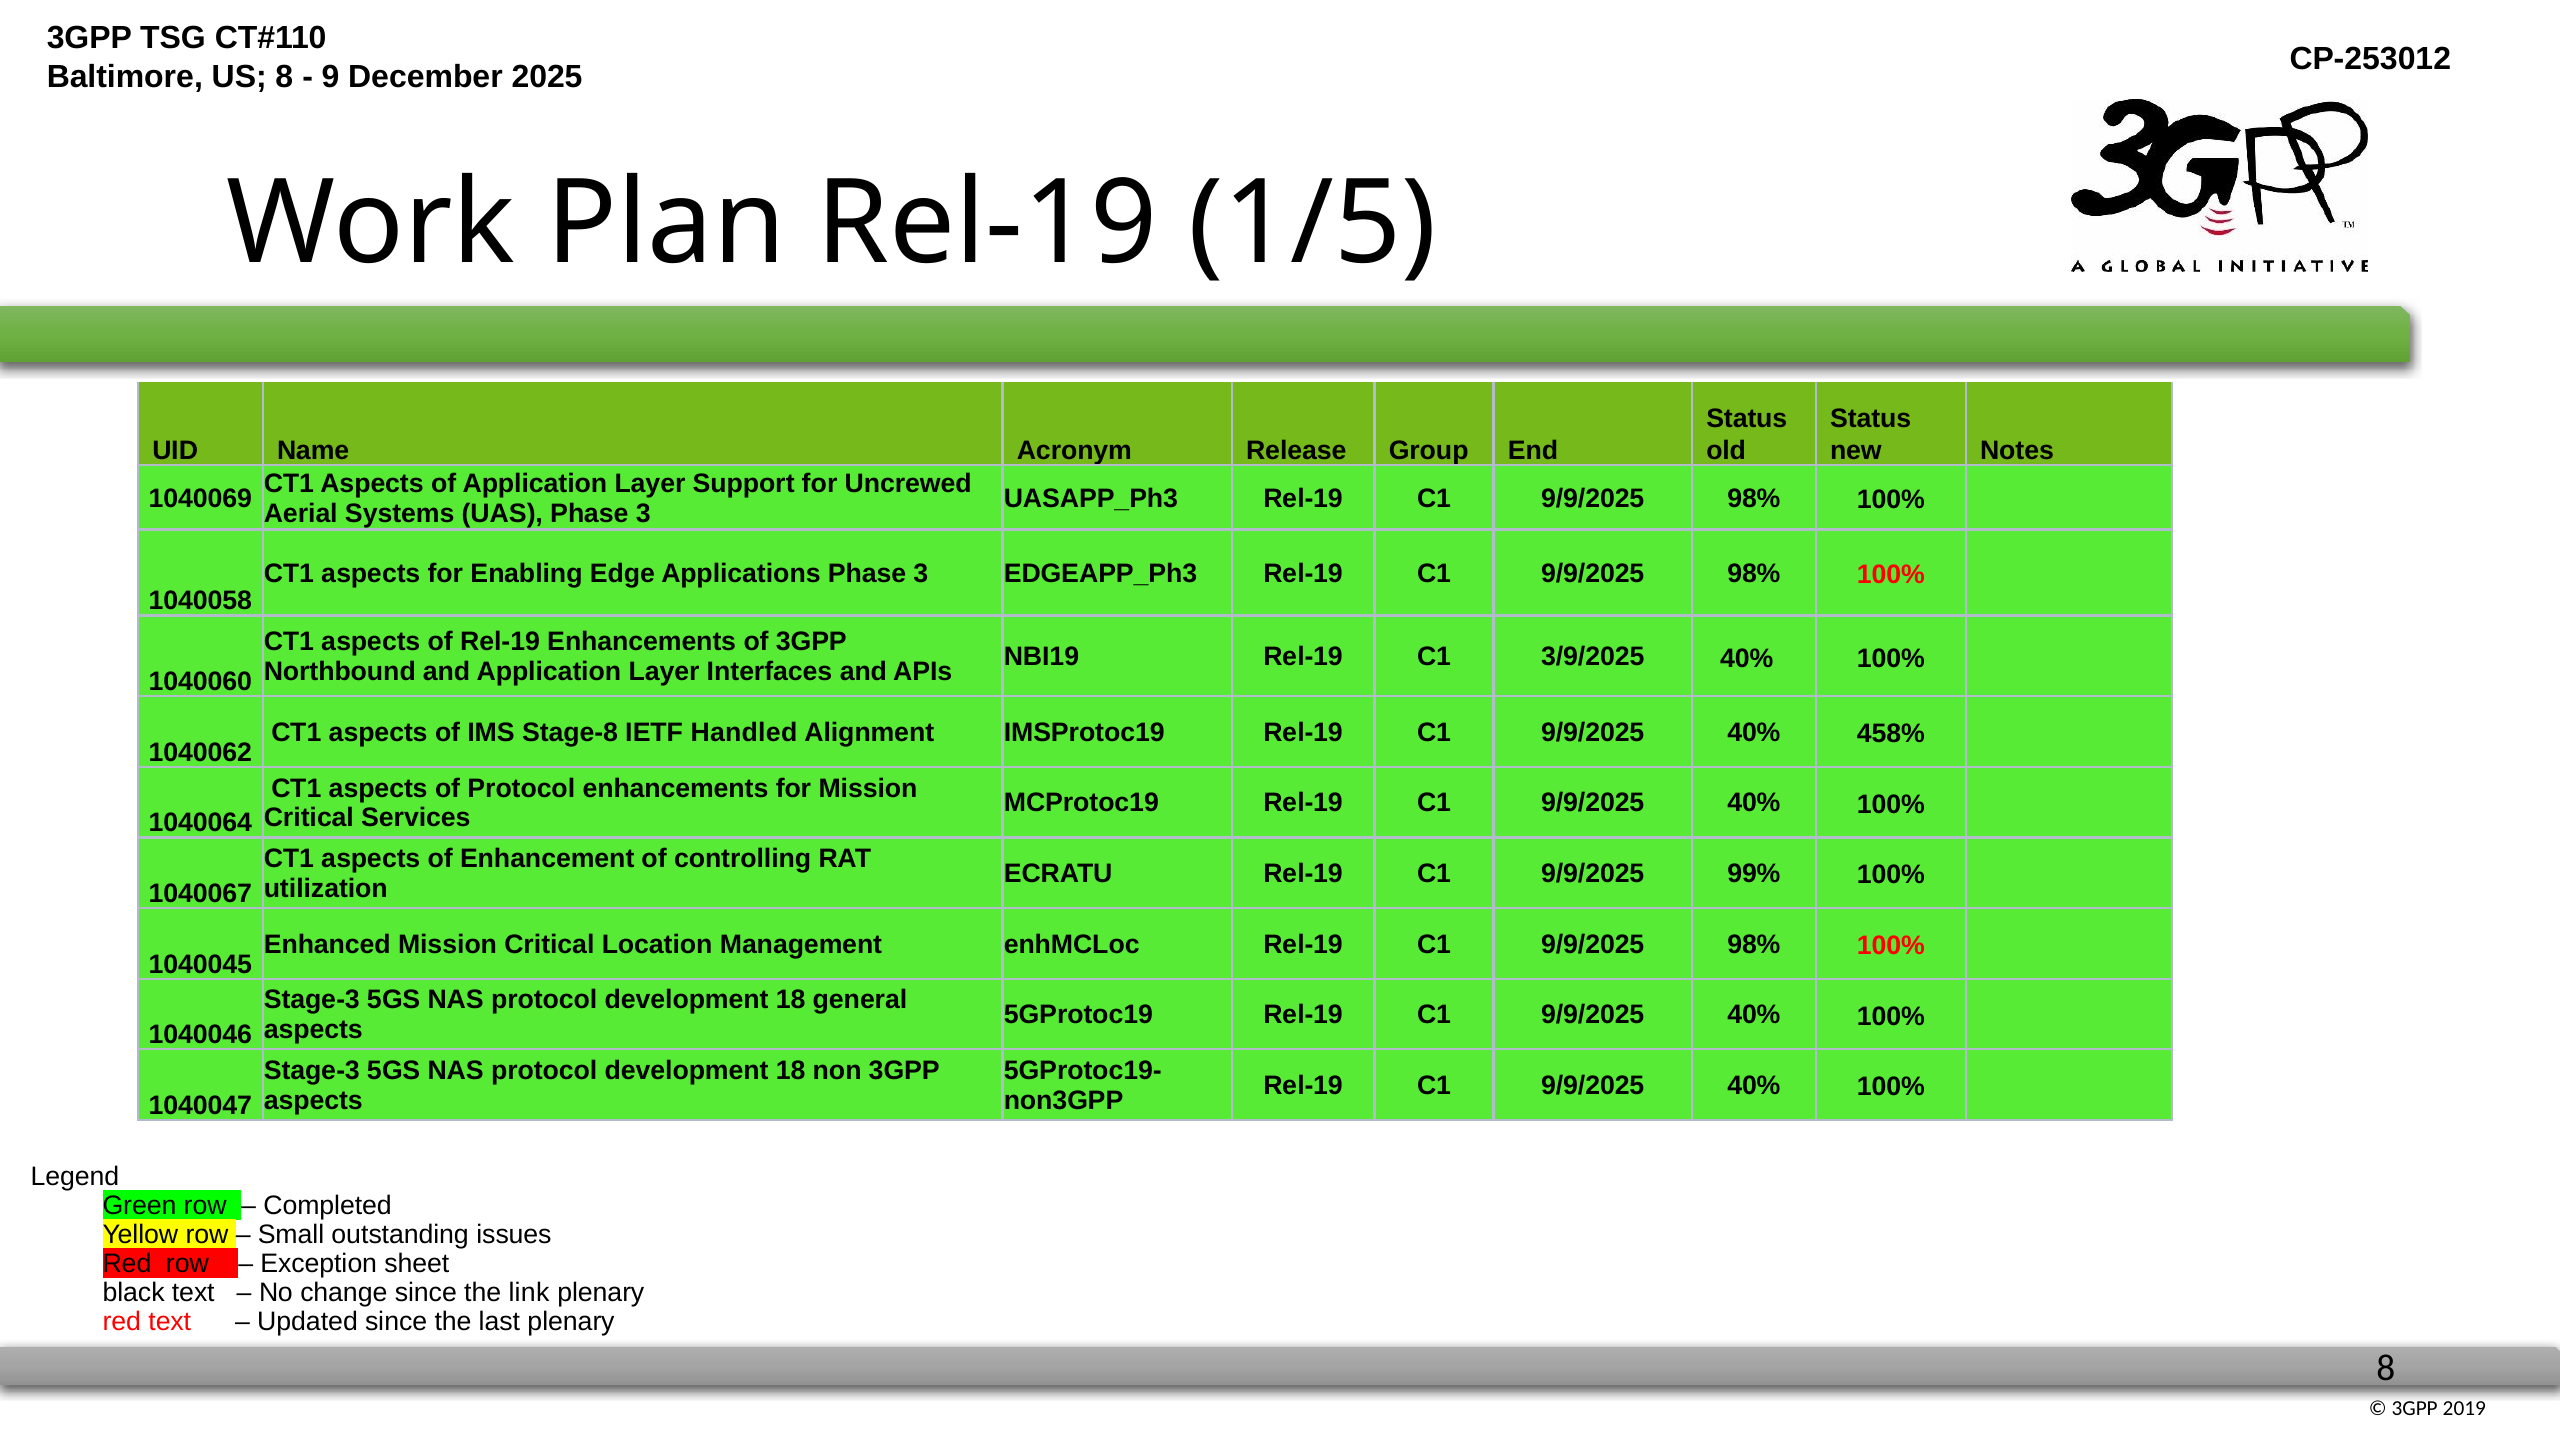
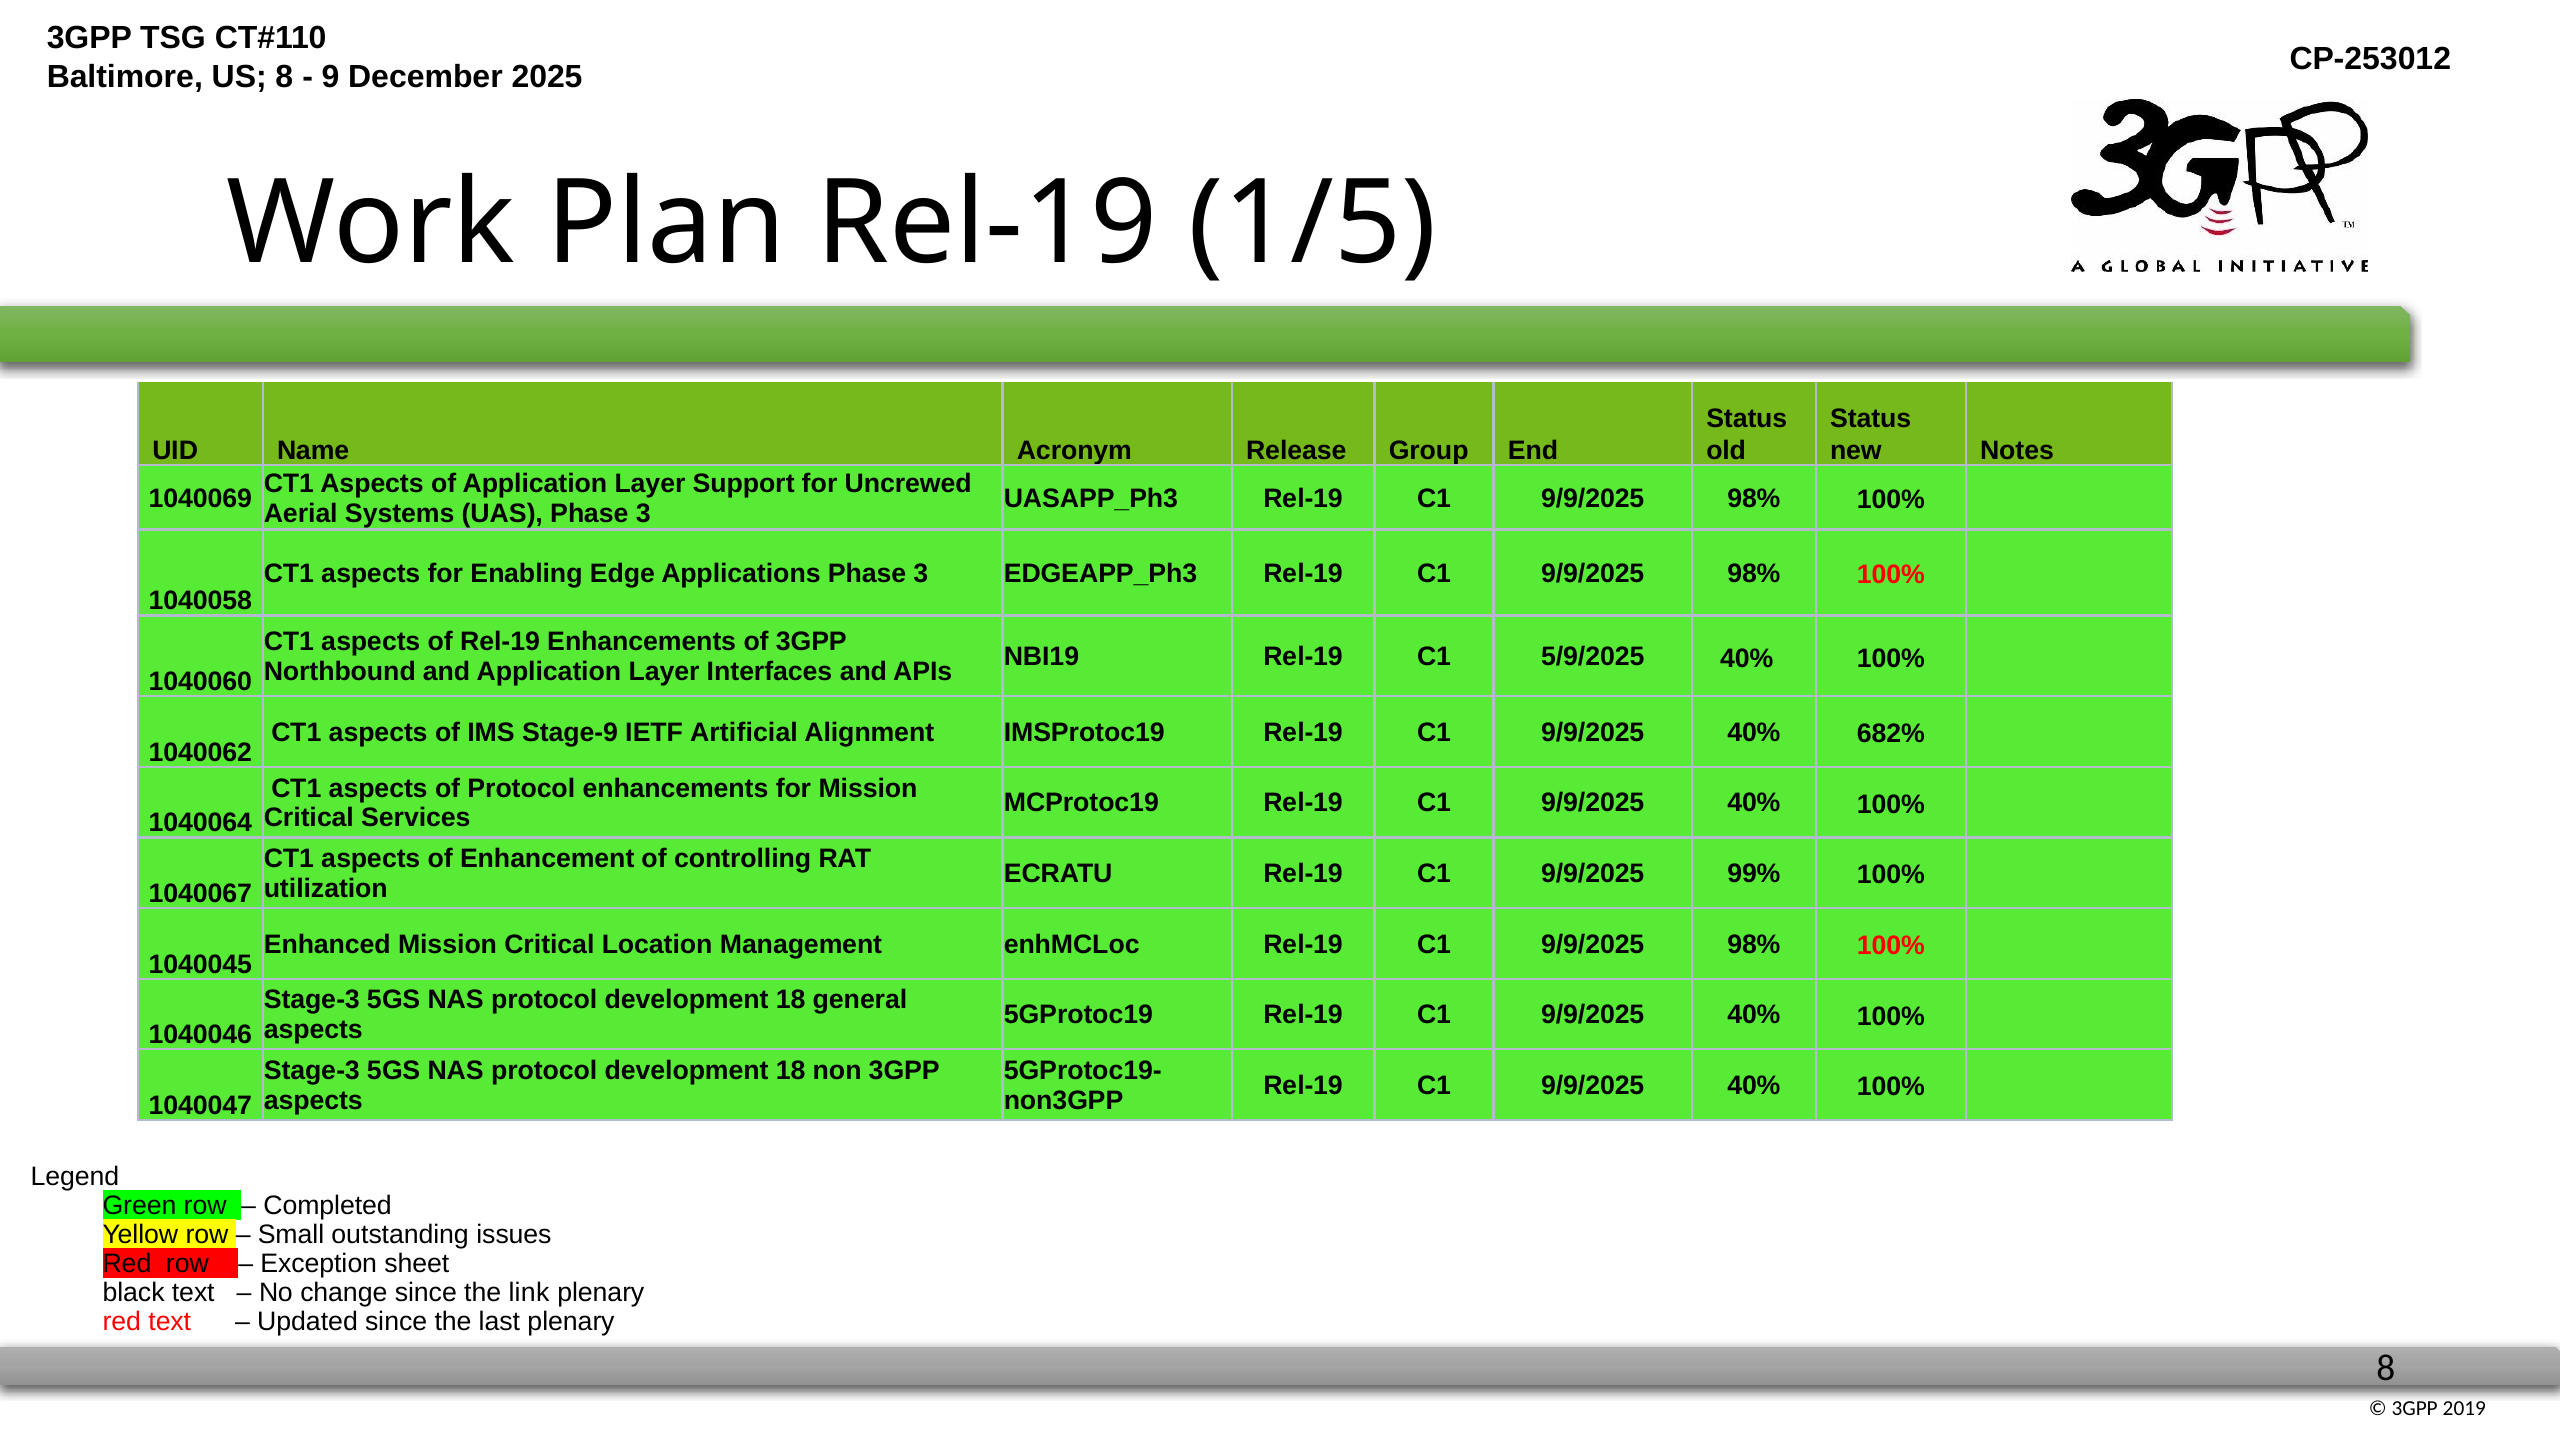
3/9/2025: 3/9/2025 -> 5/9/2025 (1593, 657)
Stage-8: Stage-8 -> Stage-9 (570, 733)
Handled: Handled -> Artificial (744, 733)
458%: 458% -> 682% (1891, 734)
